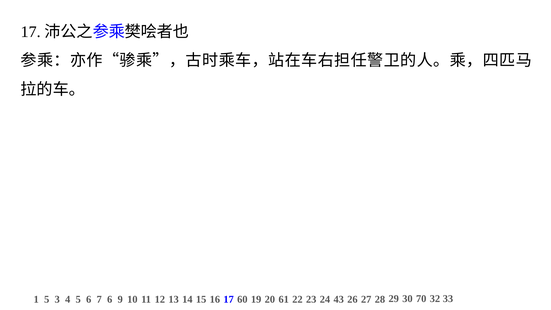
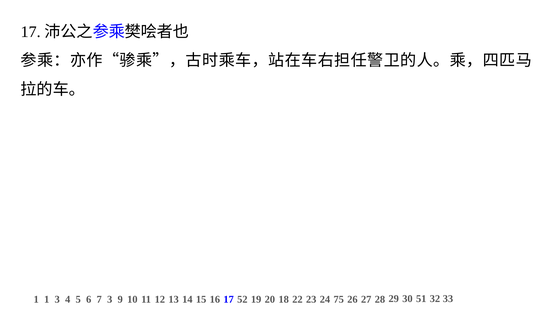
1 5: 5 -> 1 (47, 299)
7 6: 6 -> 3 (110, 299)
60: 60 -> 52 (242, 299)
61: 61 -> 18 (284, 299)
43: 43 -> 75 (339, 299)
70: 70 -> 51 (421, 299)
